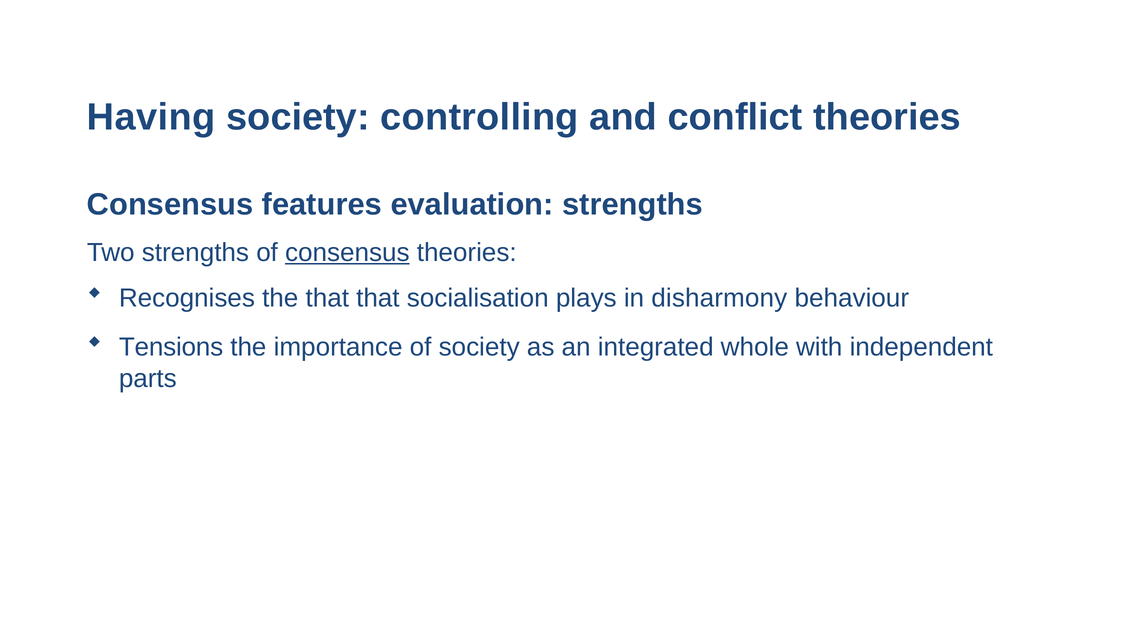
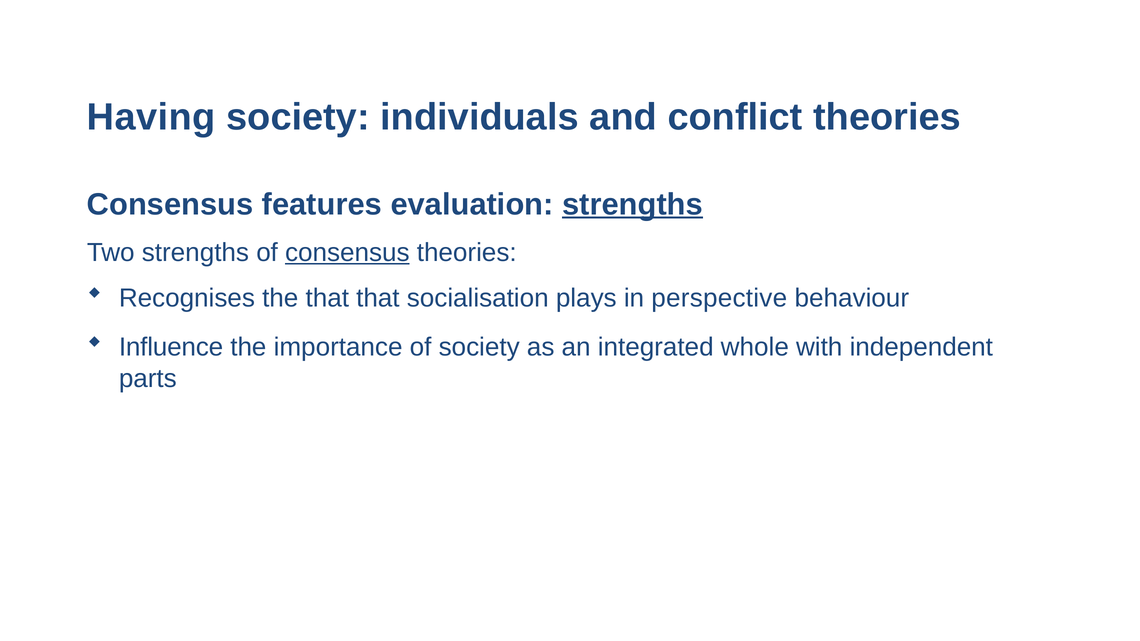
controlling: controlling -> individuals (480, 117)
strengths underline: none -> present (633, 204)
disharmony: disharmony -> perspective (719, 298)
Tensions: Tensions -> Influence (171, 347)
